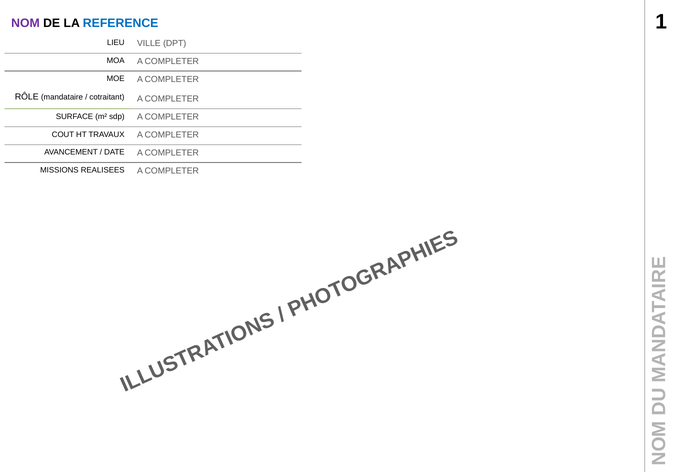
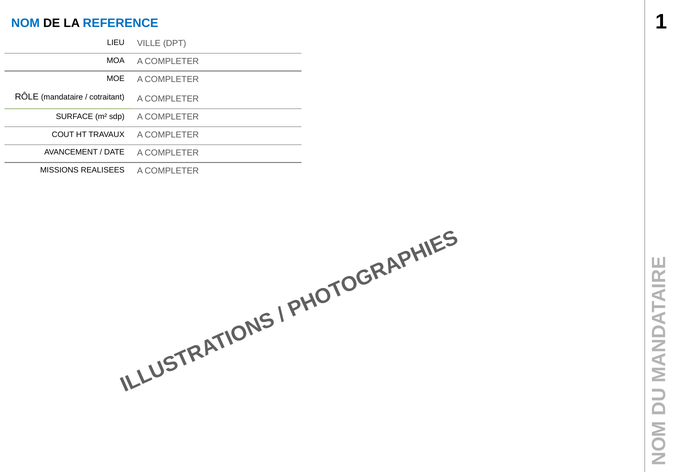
NOM colour: purple -> blue (25, 23)
